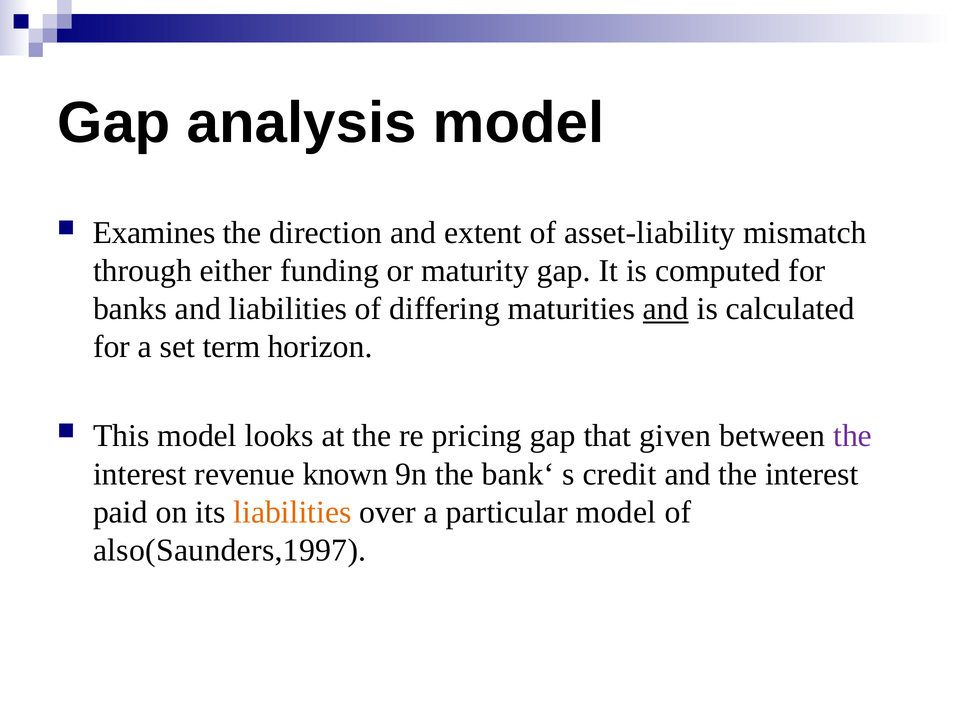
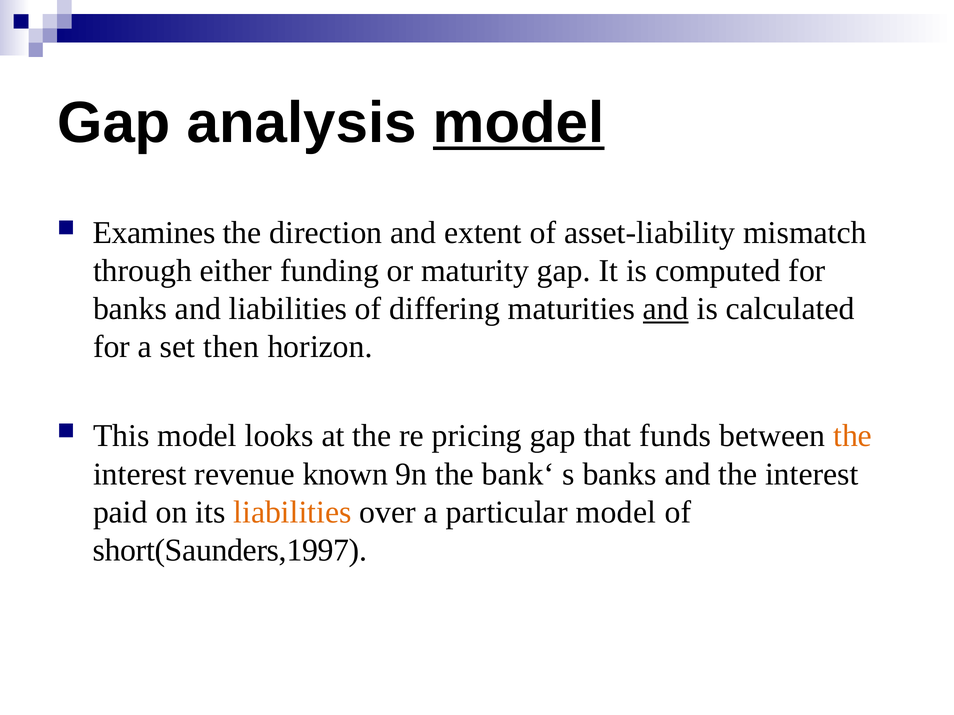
model underline: none -> present (519, 123)
term: term -> then (231, 347)
given: given -> funds (675, 436)
the colour: purple -> orange (853, 436)
s credit: credit -> banks (620, 474)
also(Saunders,1997: also(Saunders,1997 -> short(Saunders,1997 (230, 551)
